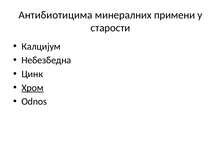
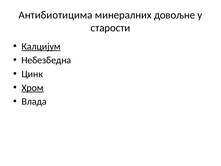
примени: примени -> довољне (175, 15)
Калцијум underline: none -> present (41, 46)
Odnos: Odnos -> Влада (34, 101)
